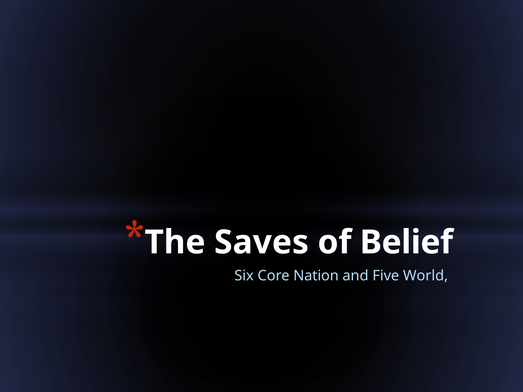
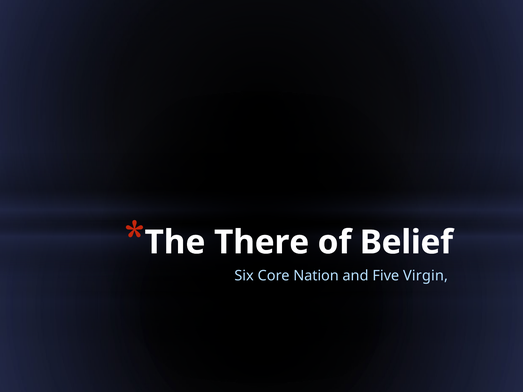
Saves: Saves -> There (262, 243)
World: World -> Virgin (426, 276)
